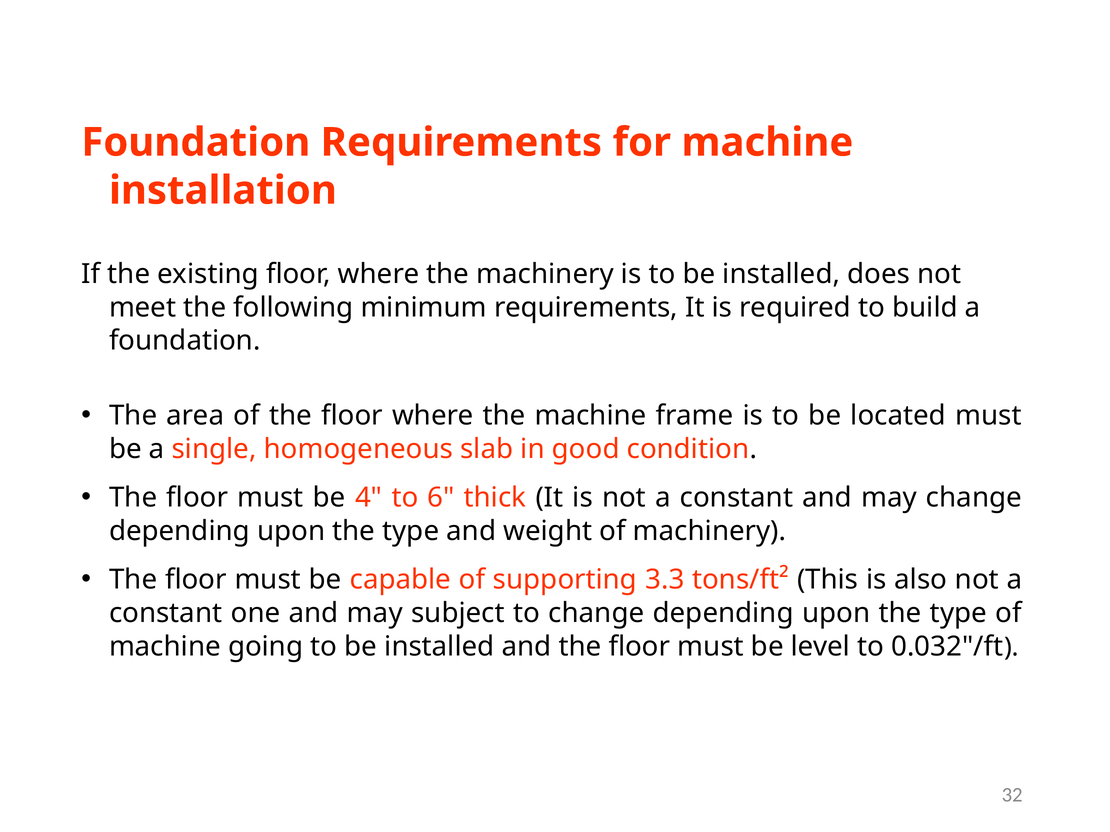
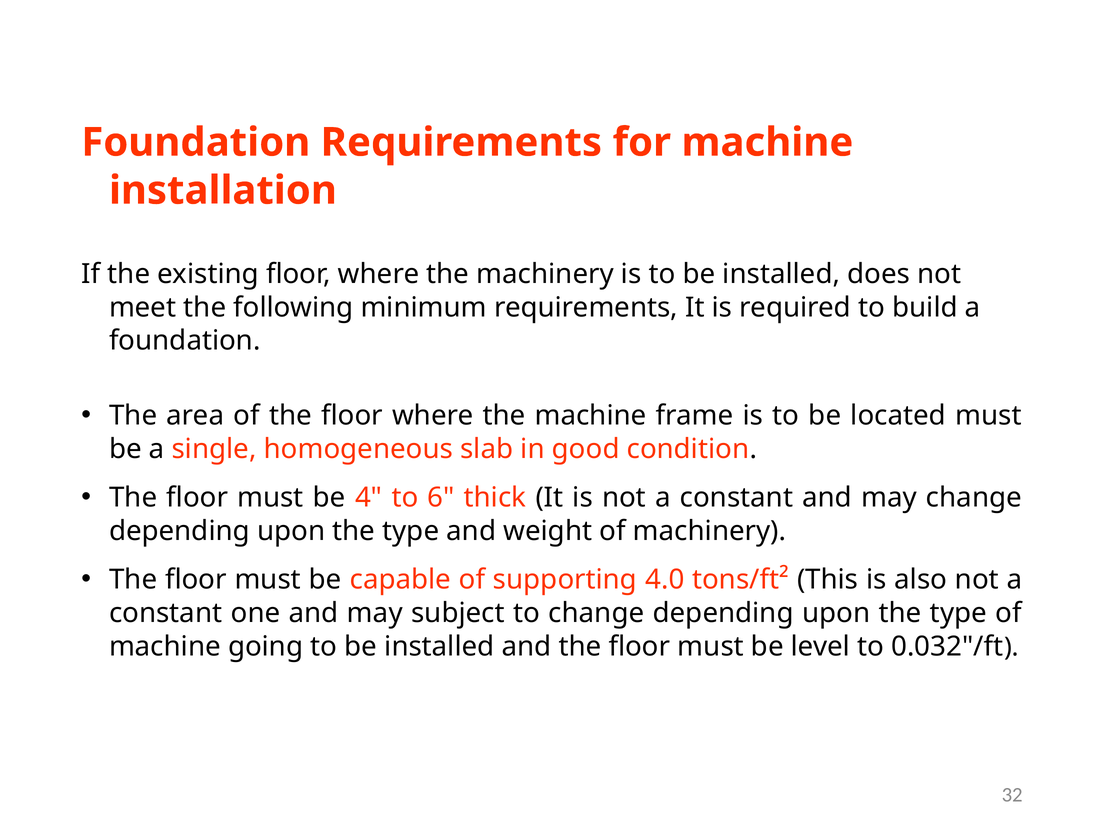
3.3: 3.3 -> 4.0 (665, 580)
